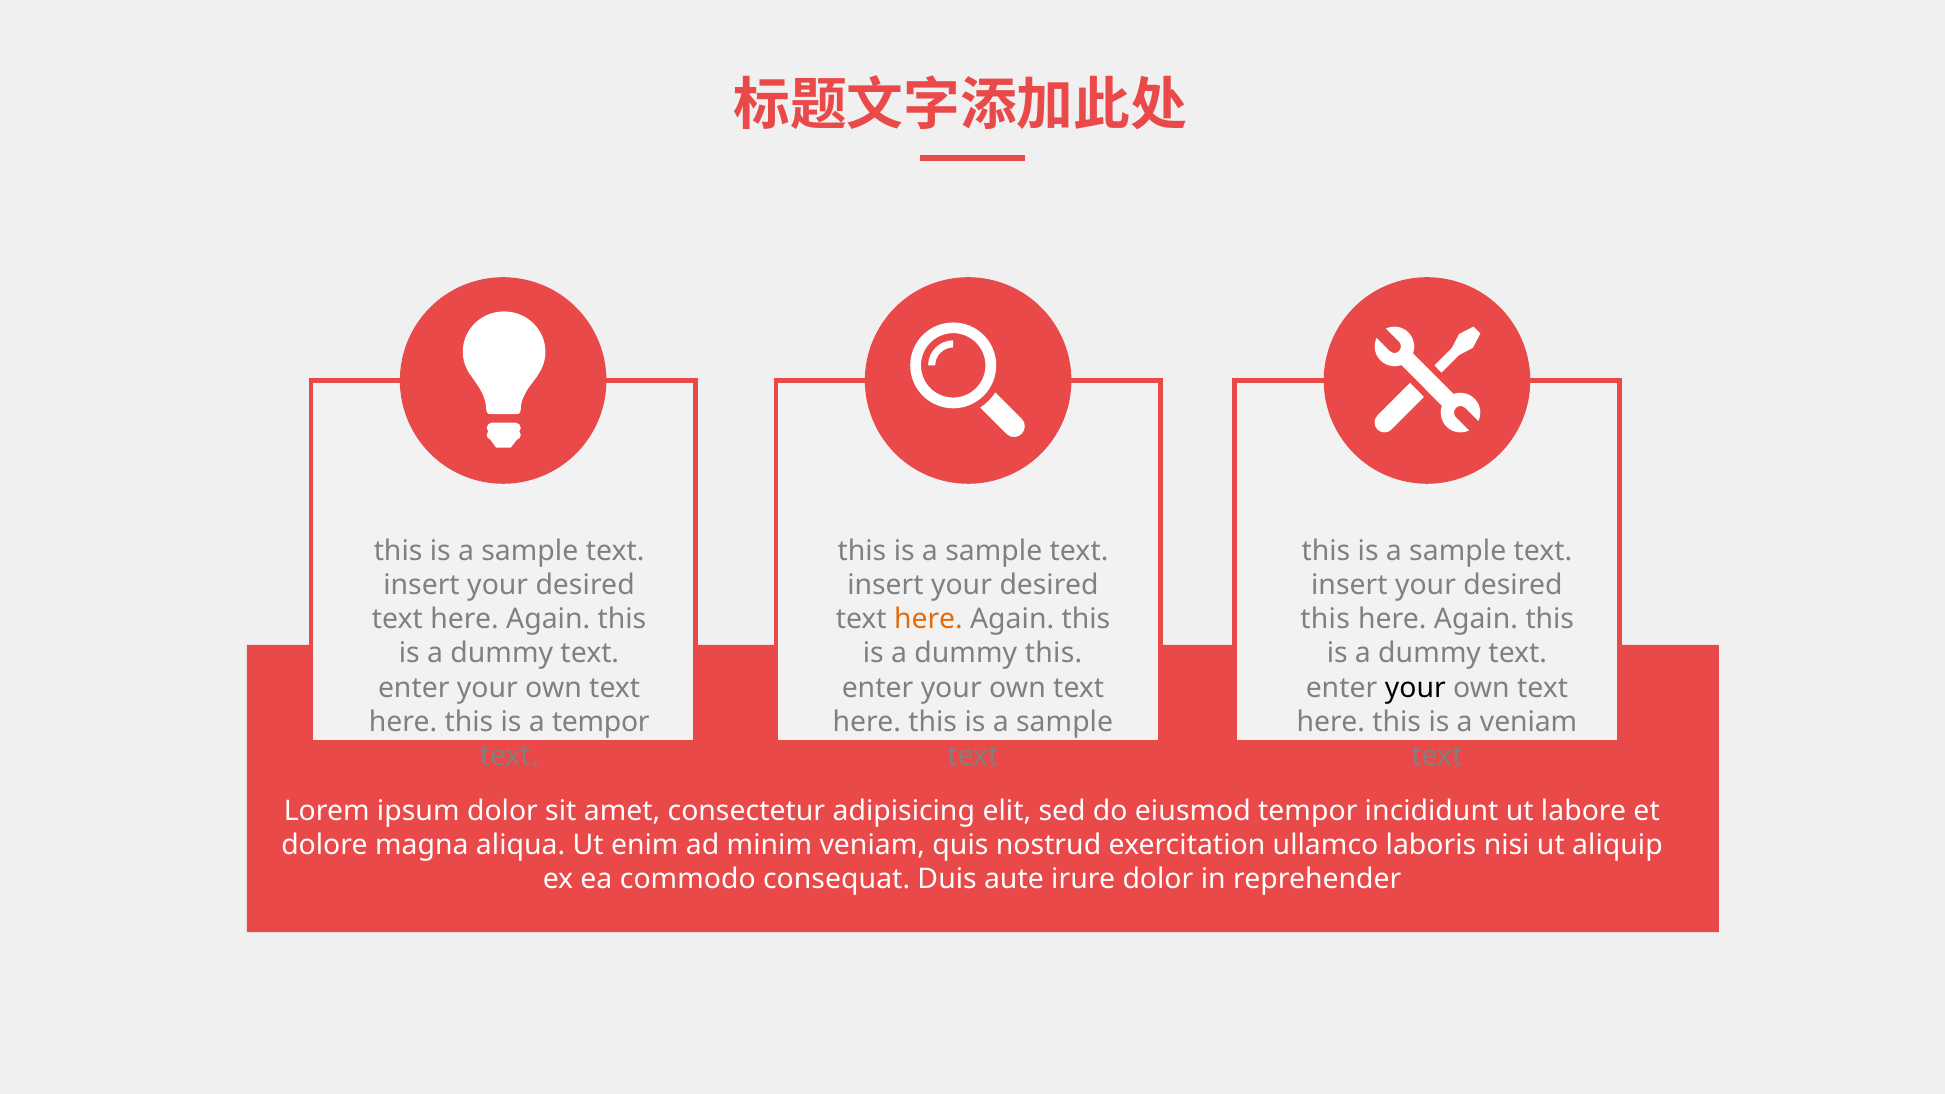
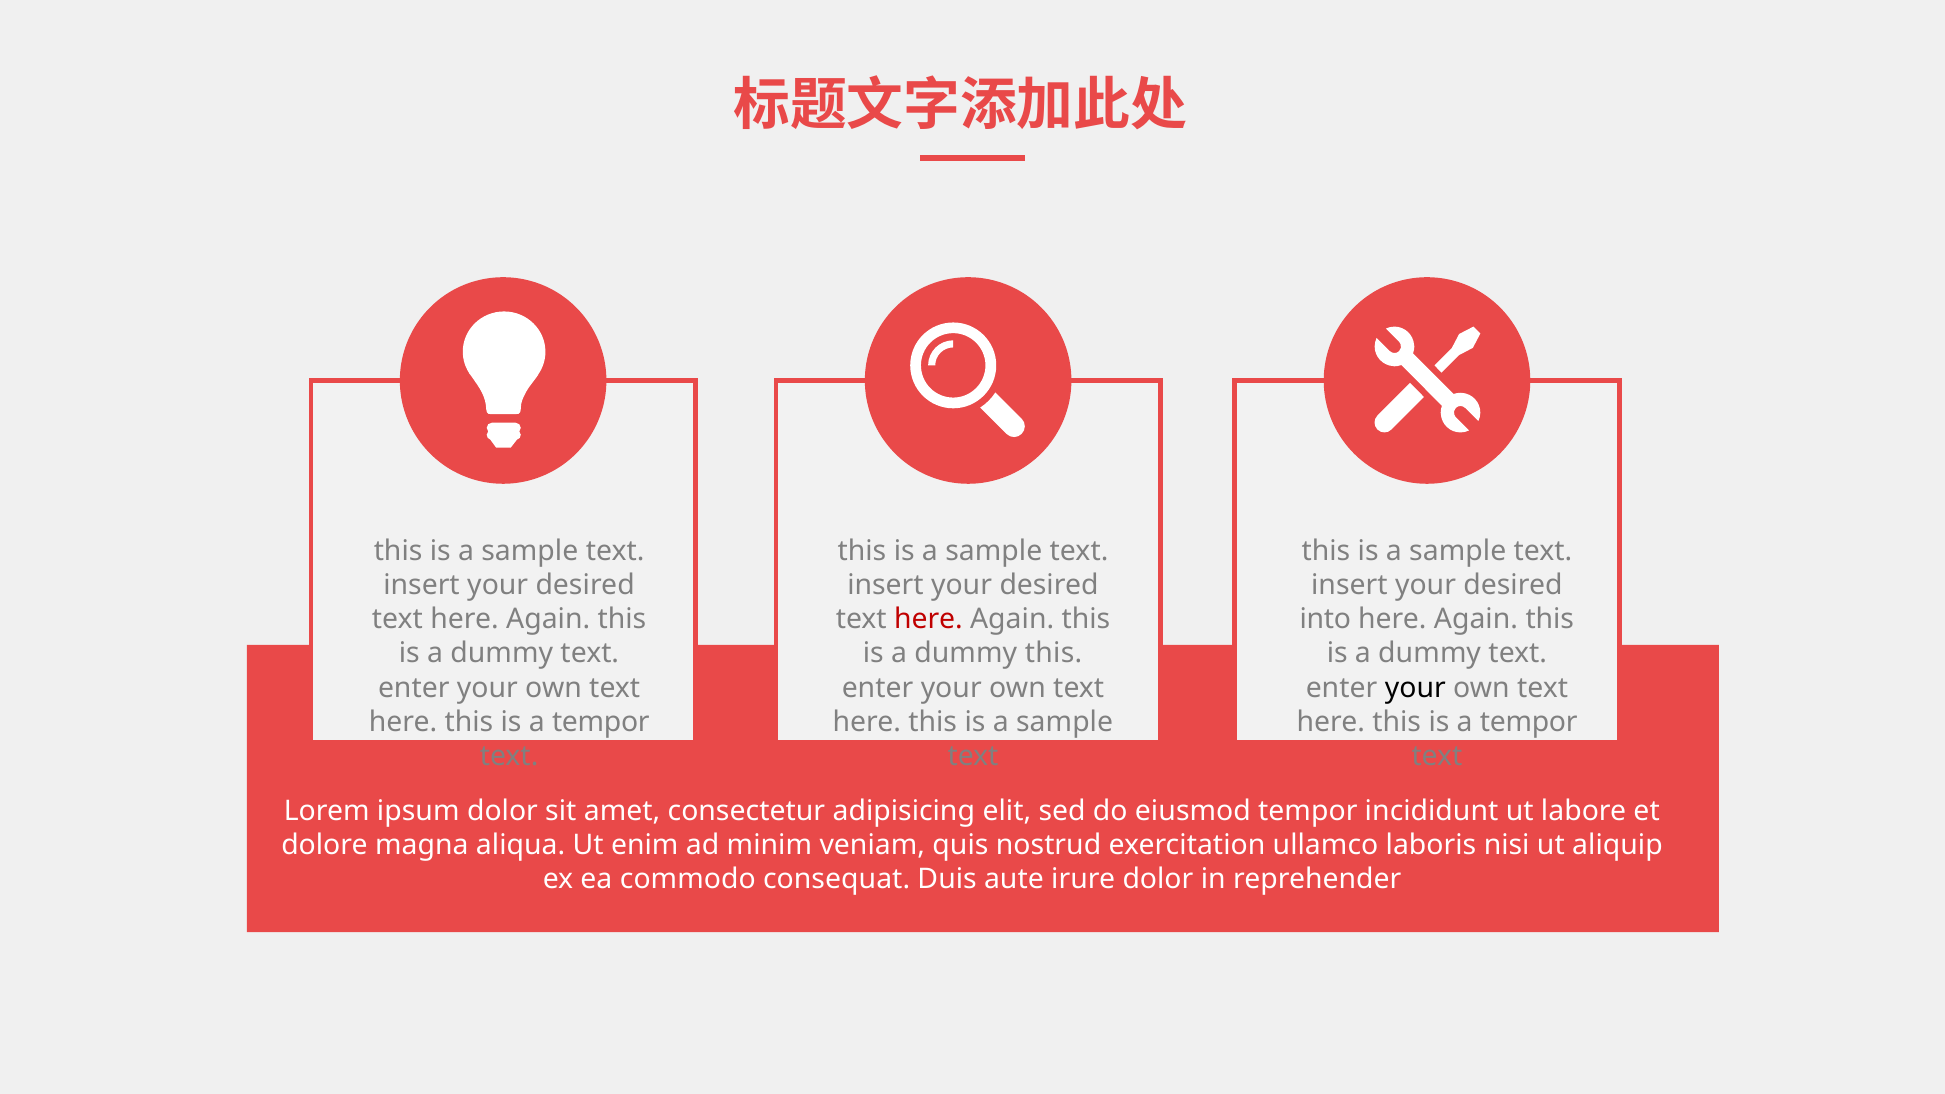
here colour: orange -> red (928, 620)
this: this -> into (1325, 620)
veniam: veniam -> tempor (1529, 722)
